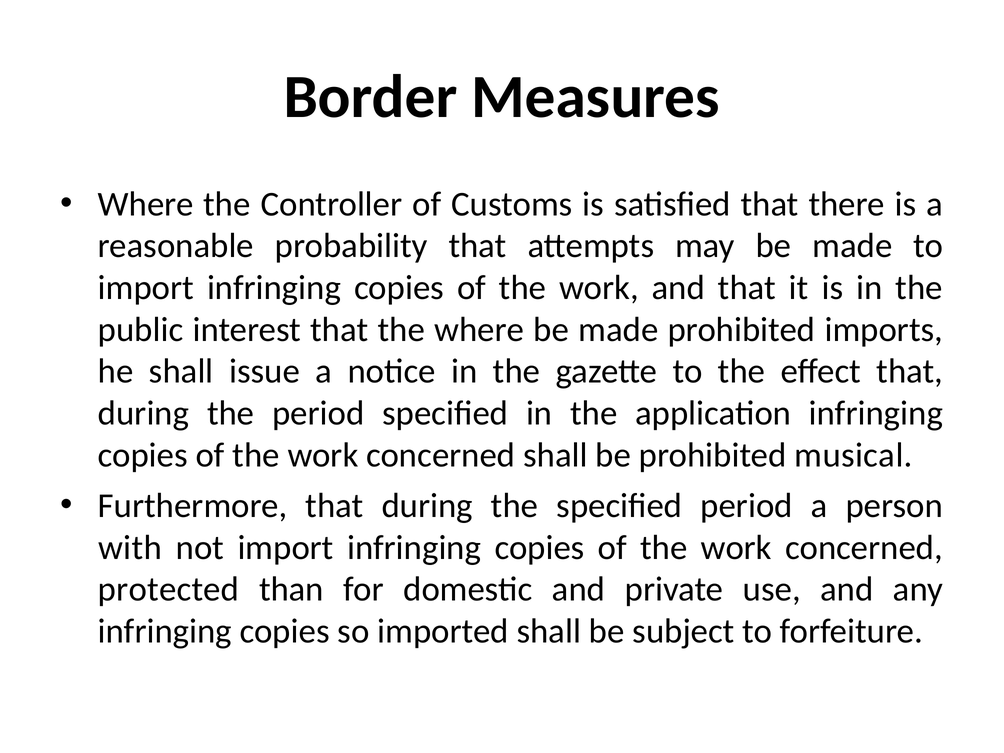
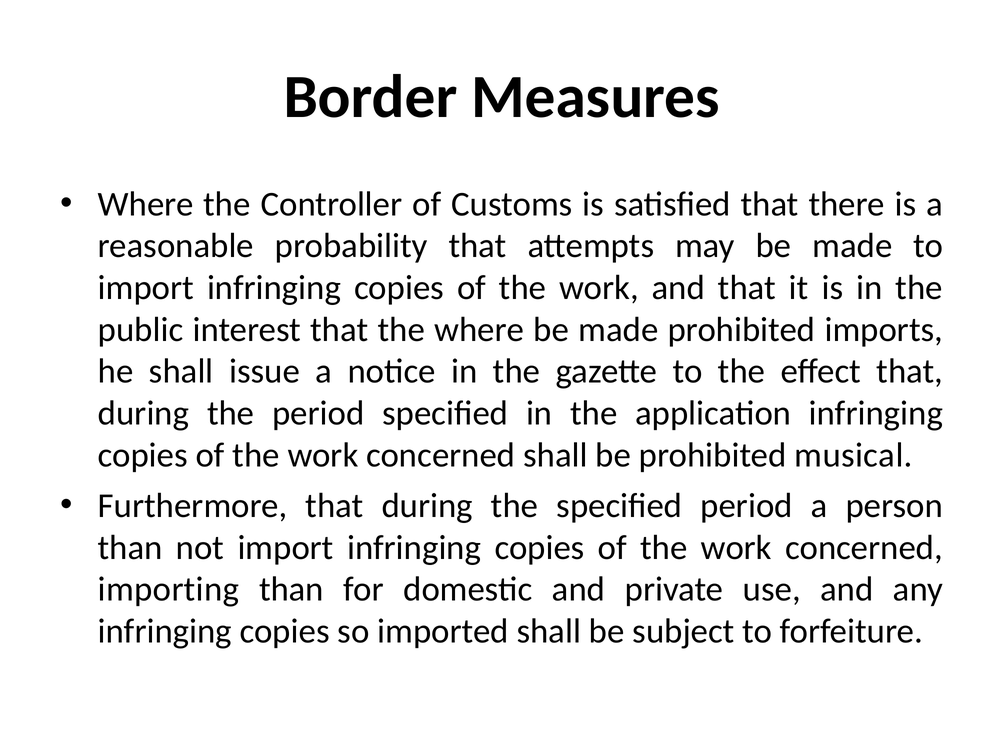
with: with -> than (130, 548)
protected: protected -> importing (169, 589)
